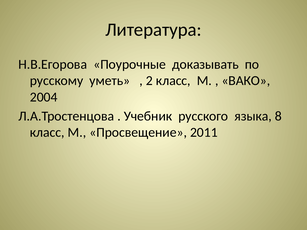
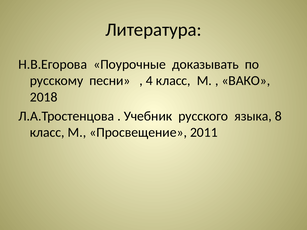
уметь: уметь -> песни (110, 81)
2: 2 -> 4 (149, 81)
2004: 2004 -> 2018 (44, 97)
